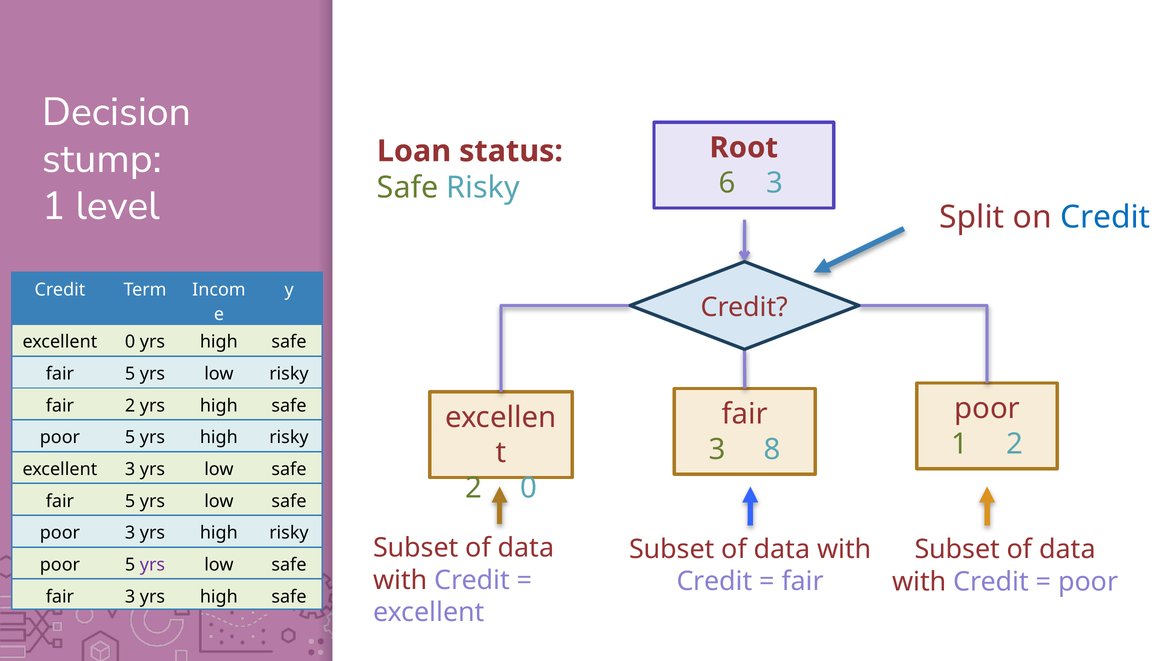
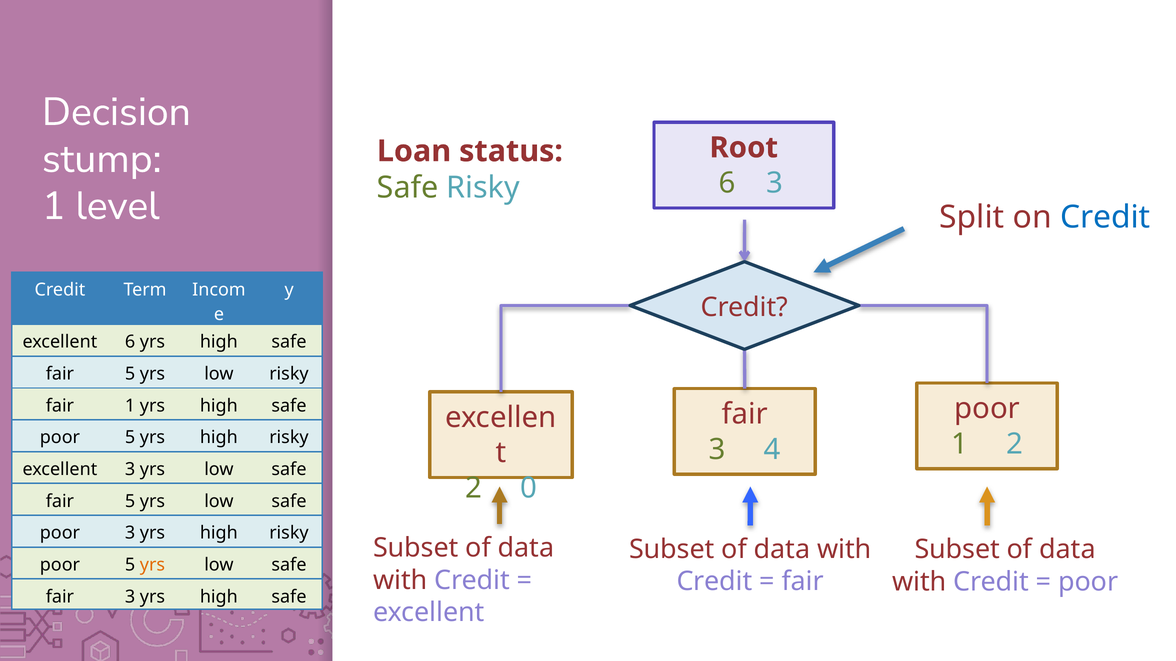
excellent 0: 0 -> 6 (130, 342)
fair 2: 2 -> 1 (130, 406)
8: 8 -> 4 (772, 450)
yrs colour: purple -> orange (152, 565)
